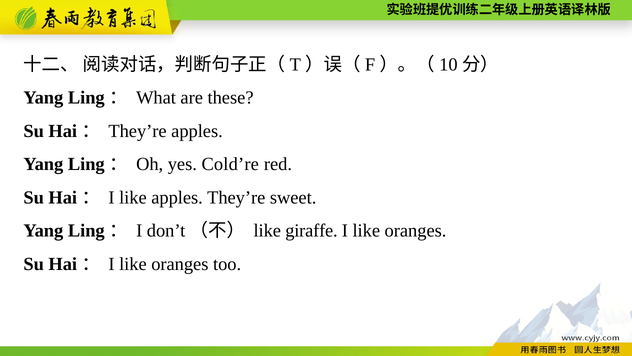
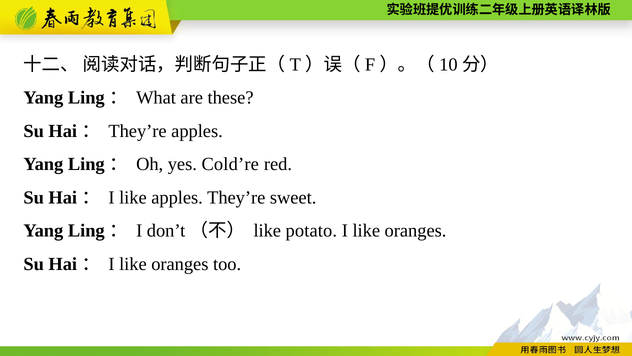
giraffe: giraffe -> potato (311, 230)
